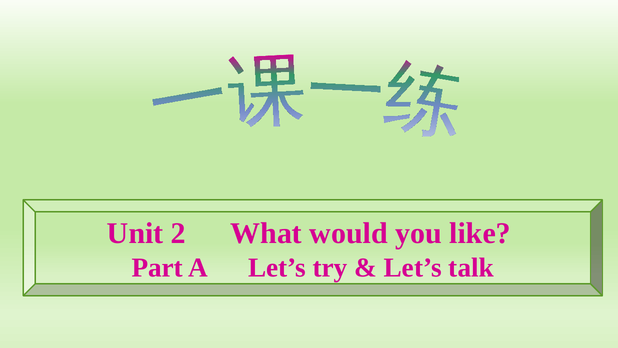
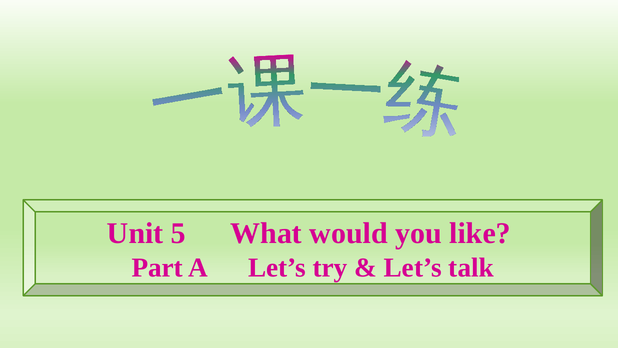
2: 2 -> 5 (178, 233)
